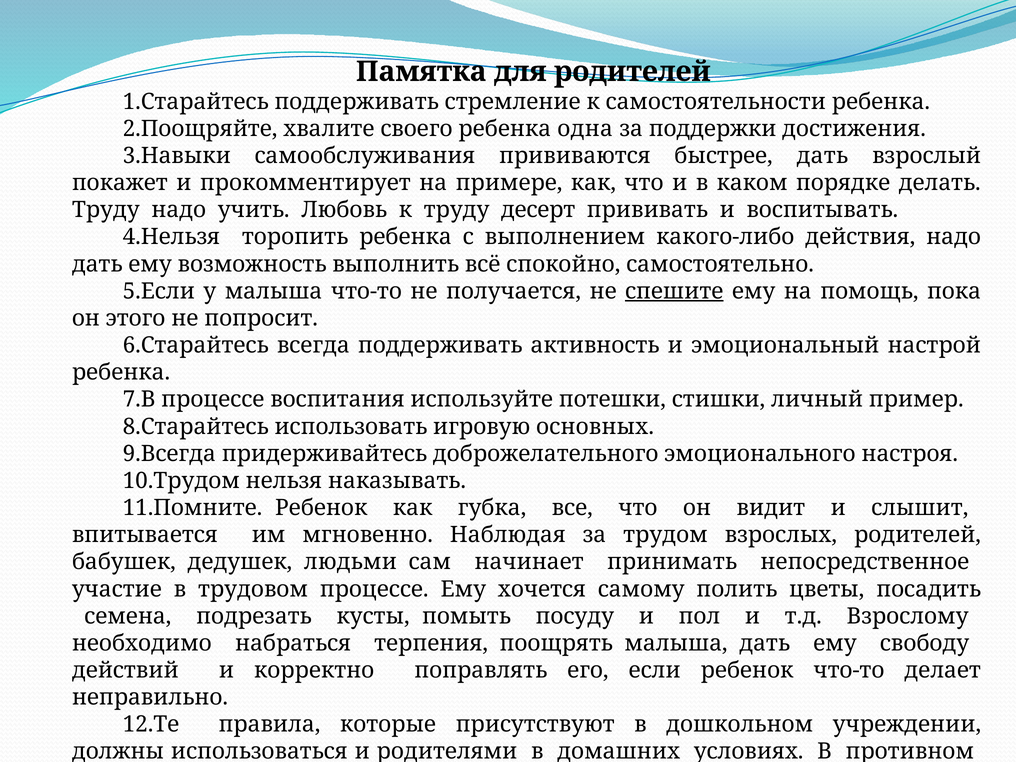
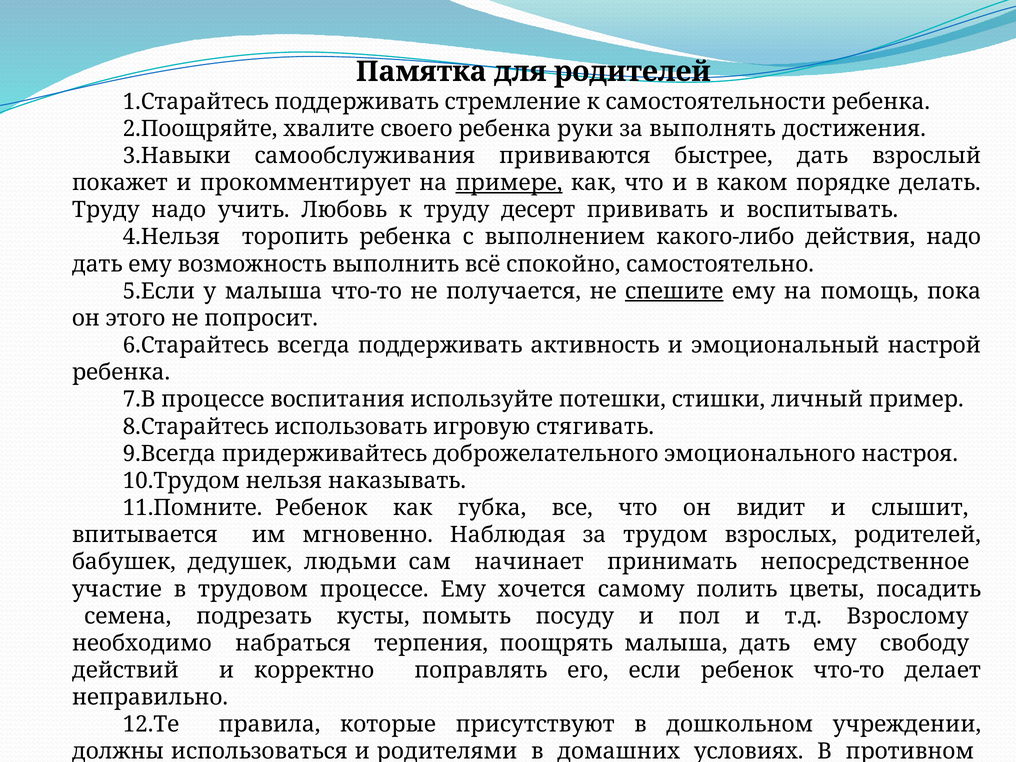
одна: одна -> руки (585, 129)
поддержки: поддержки -> выполнять (712, 129)
примере underline: none -> present (509, 183)
основных: основных -> стягивать (595, 427)
